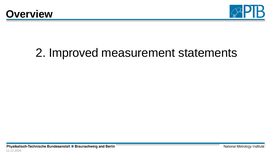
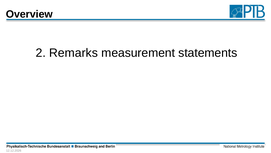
Improved: Improved -> Remarks (74, 53)
